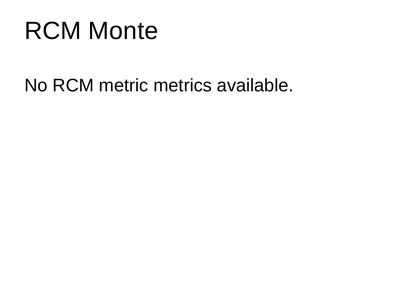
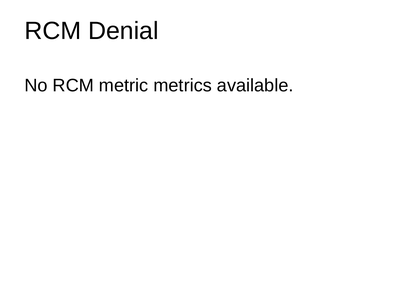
Monte: Monte -> Denial (123, 31)
